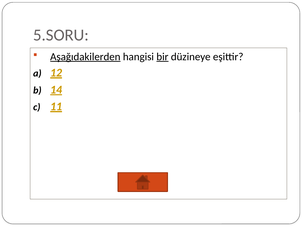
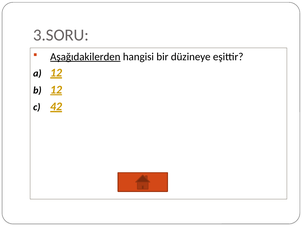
5.SORU: 5.SORU -> 3.SORU (61, 35)
bir underline: present -> none (162, 57)
14: 14 -> 12 (56, 89)
11: 11 -> 42 (56, 106)
